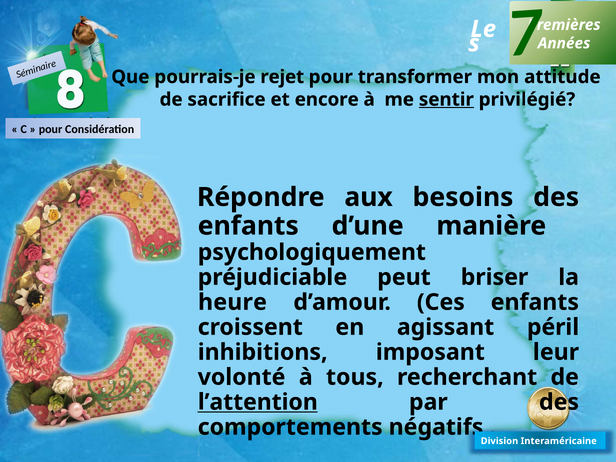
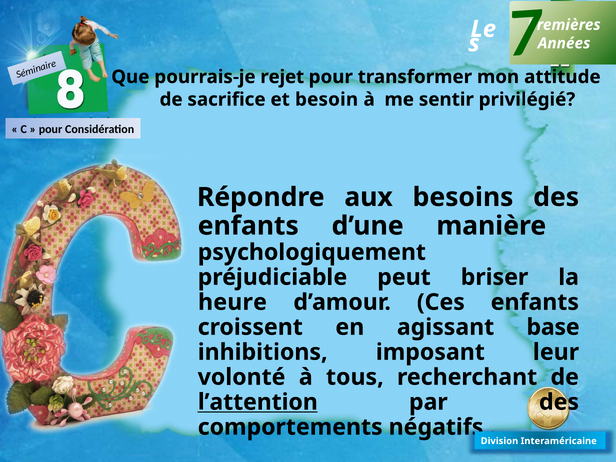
encore: encore -> besoin (327, 99)
sentir underline: present -> none (446, 99)
péril: péril -> base (553, 327)
